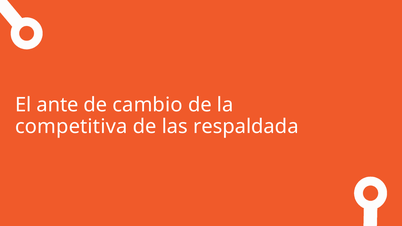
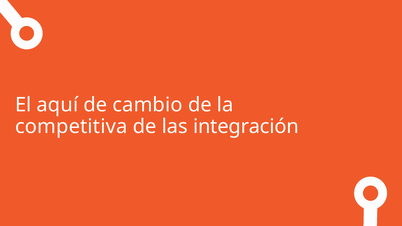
ante: ante -> aquí (57, 105)
respaldada: respaldada -> integración (246, 127)
